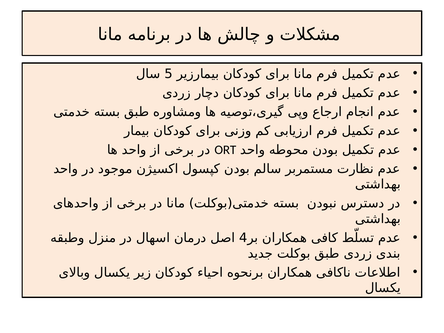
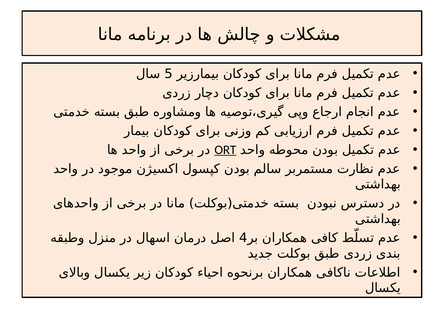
ORT underline: none -> present (225, 150)
